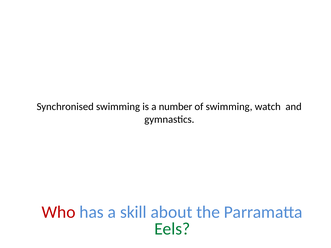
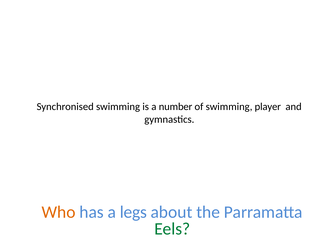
watch: watch -> player (268, 107)
Who colour: red -> orange (59, 212)
skill: skill -> legs (133, 212)
